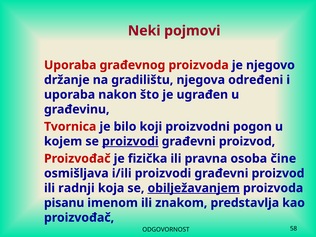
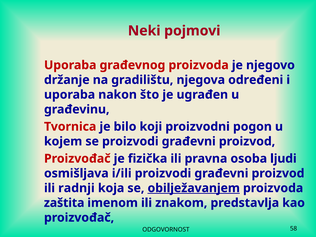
proizvodi underline: present -> none (130, 141)
čine: čine -> ljudi (283, 159)
pisanu: pisanu -> zaštita (64, 203)
